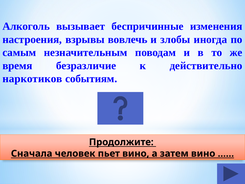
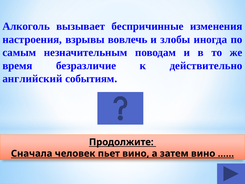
наркотиков: наркотиков -> английский (32, 79)
